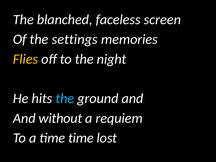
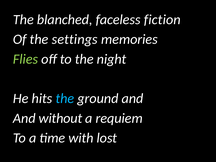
screen: screen -> fiction (162, 20)
Flies colour: yellow -> light green (26, 59)
time time: time -> with (81, 138)
